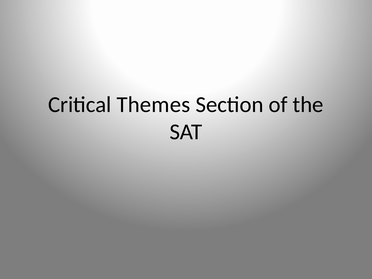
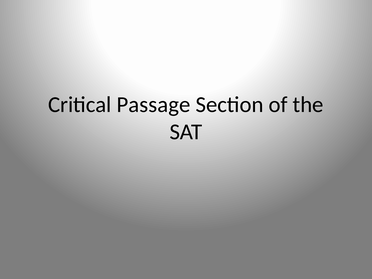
Themes: Themes -> Passage (153, 105)
